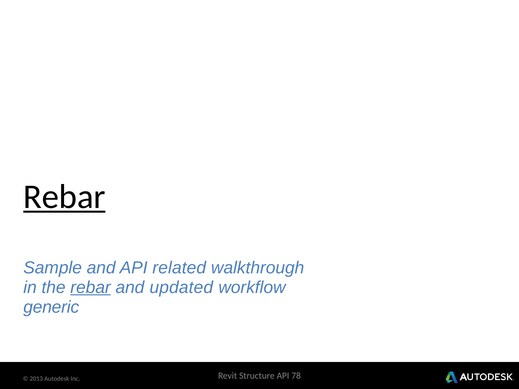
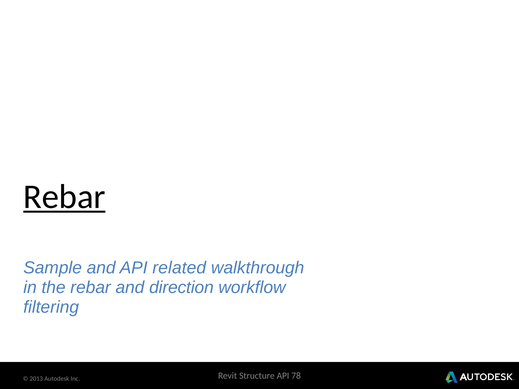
rebar underline: present -> none (91, 288)
updated: updated -> direction (181, 288)
generic: generic -> filtering (51, 307)
